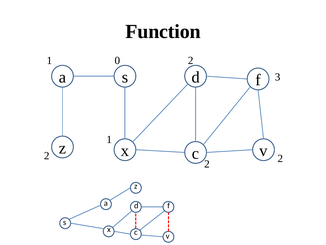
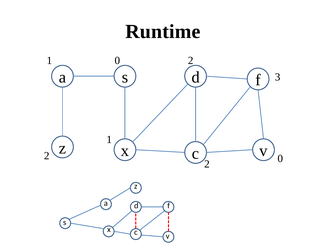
Function: Function -> Runtime (163, 32)
2: 2 -> 0 (280, 158)
